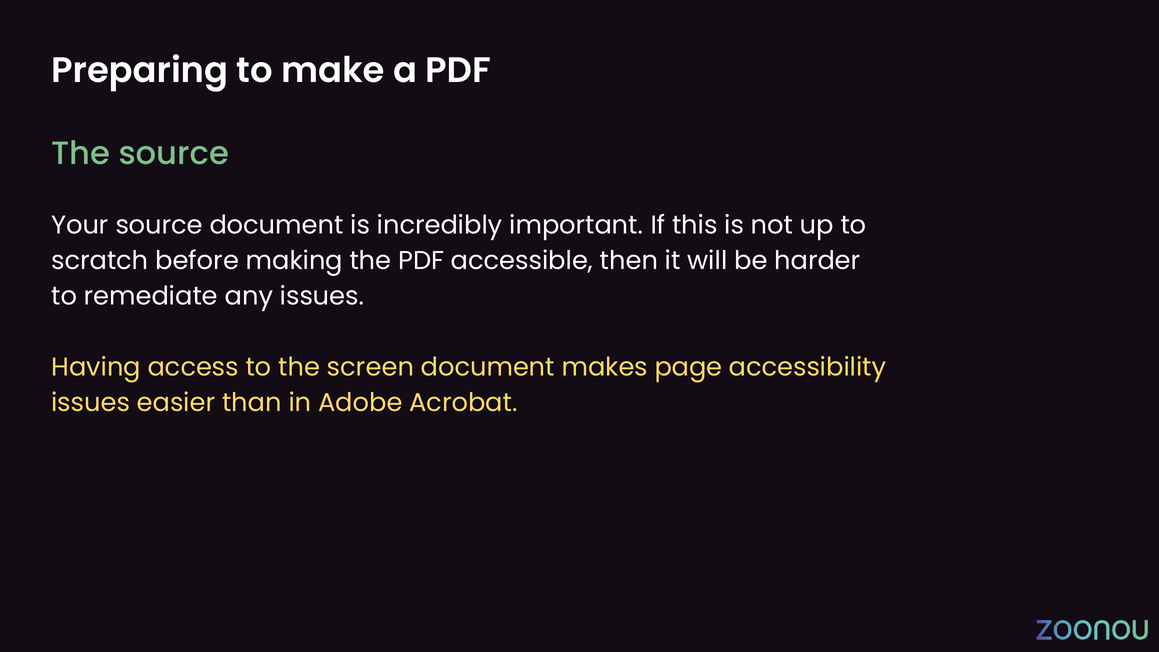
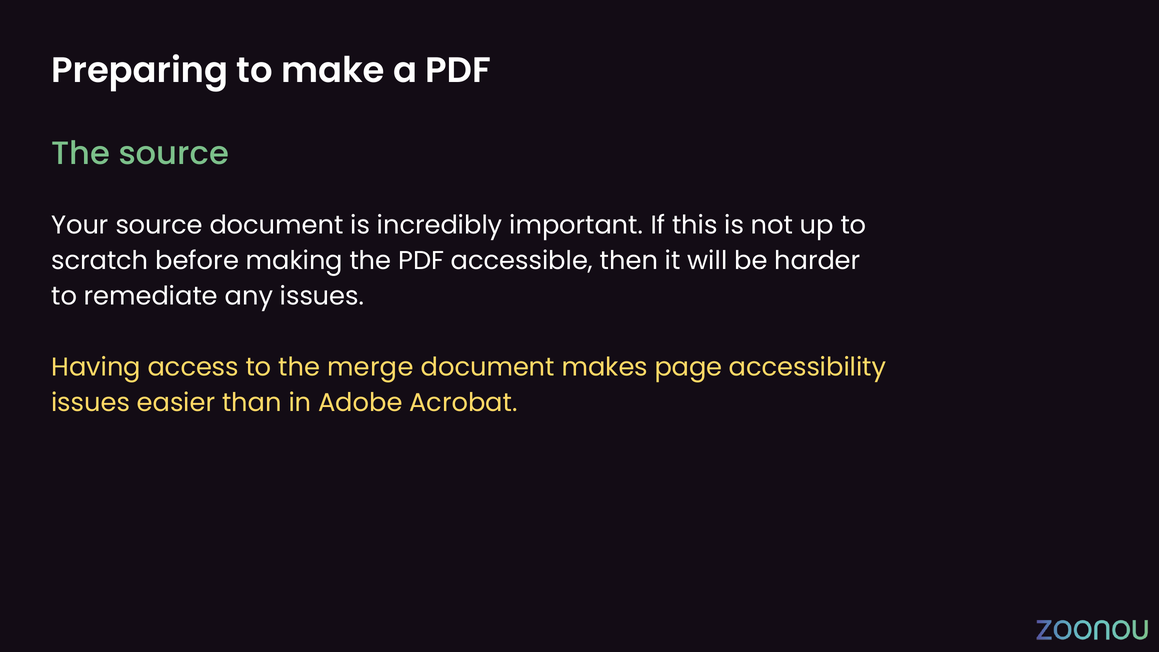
screen: screen -> merge (370, 367)
